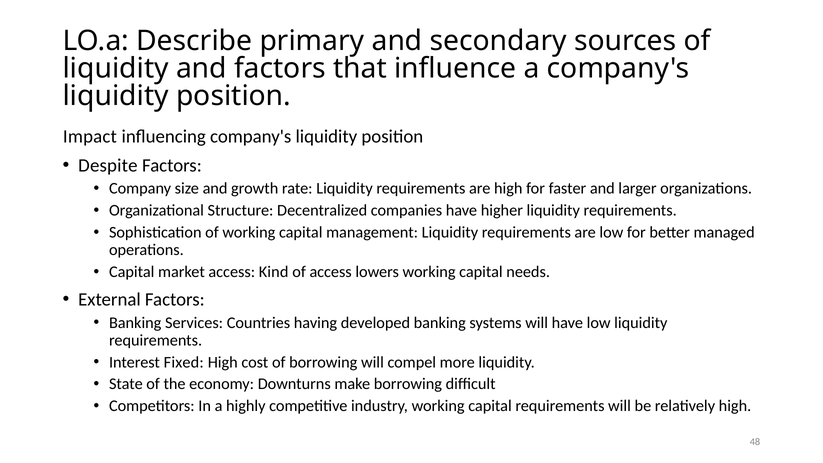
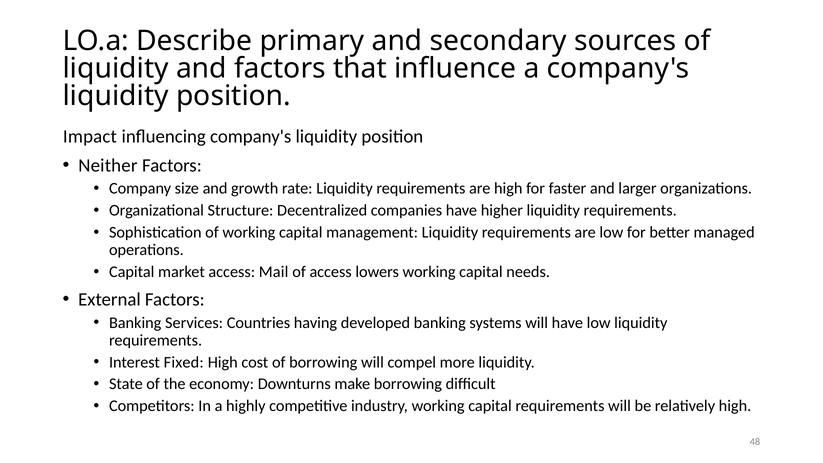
Despite: Despite -> Neither (108, 165)
Kind: Kind -> Mail (274, 272)
